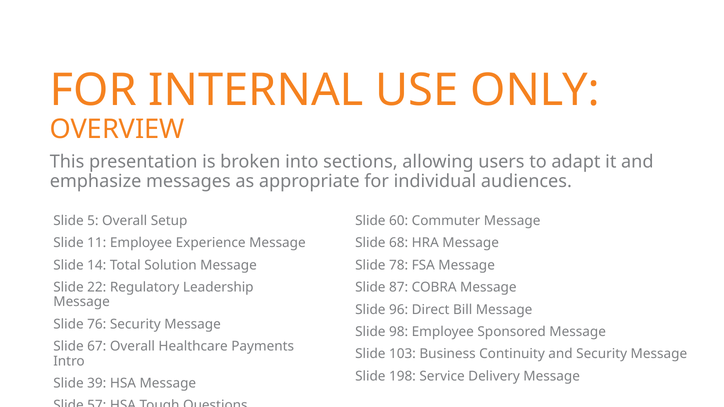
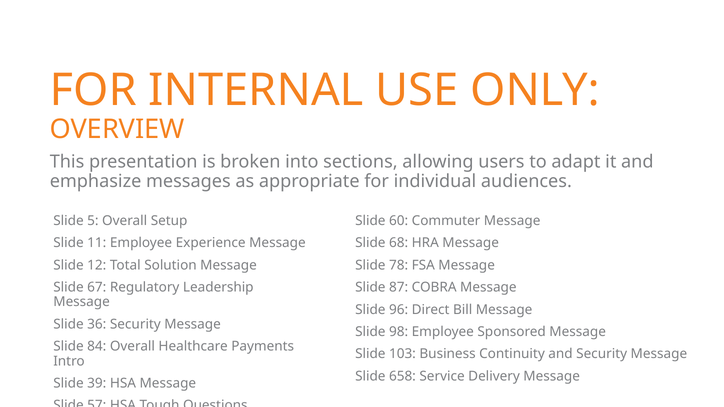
14: 14 -> 12 (97, 265)
22: 22 -> 67 (97, 288)
76: 76 -> 36 (97, 324)
67: 67 -> 84 (97, 347)
198: 198 -> 658 (402, 376)
